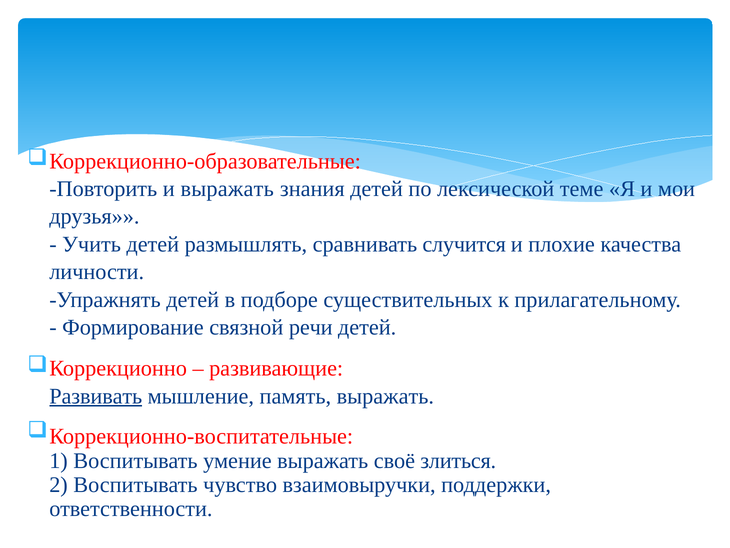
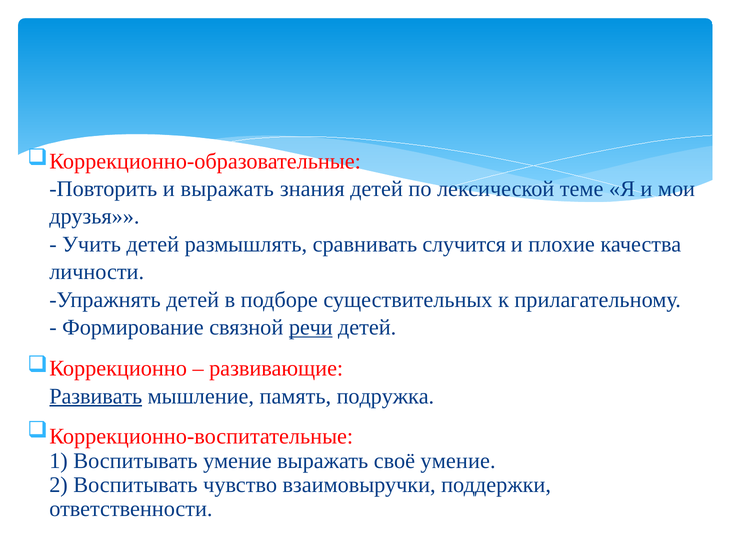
речи underline: none -> present (311, 327)
память выражать: выражать -> подружка (385, 396)
своё злиться: злиться -> умение (458, 460)
